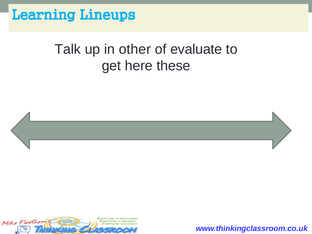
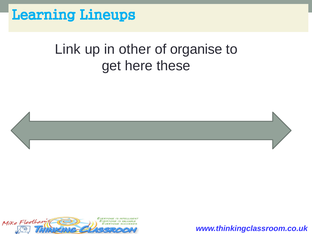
Talk: Talk -> Link (68, 49)
evaluate: evaluate -> organise (196, 49)
